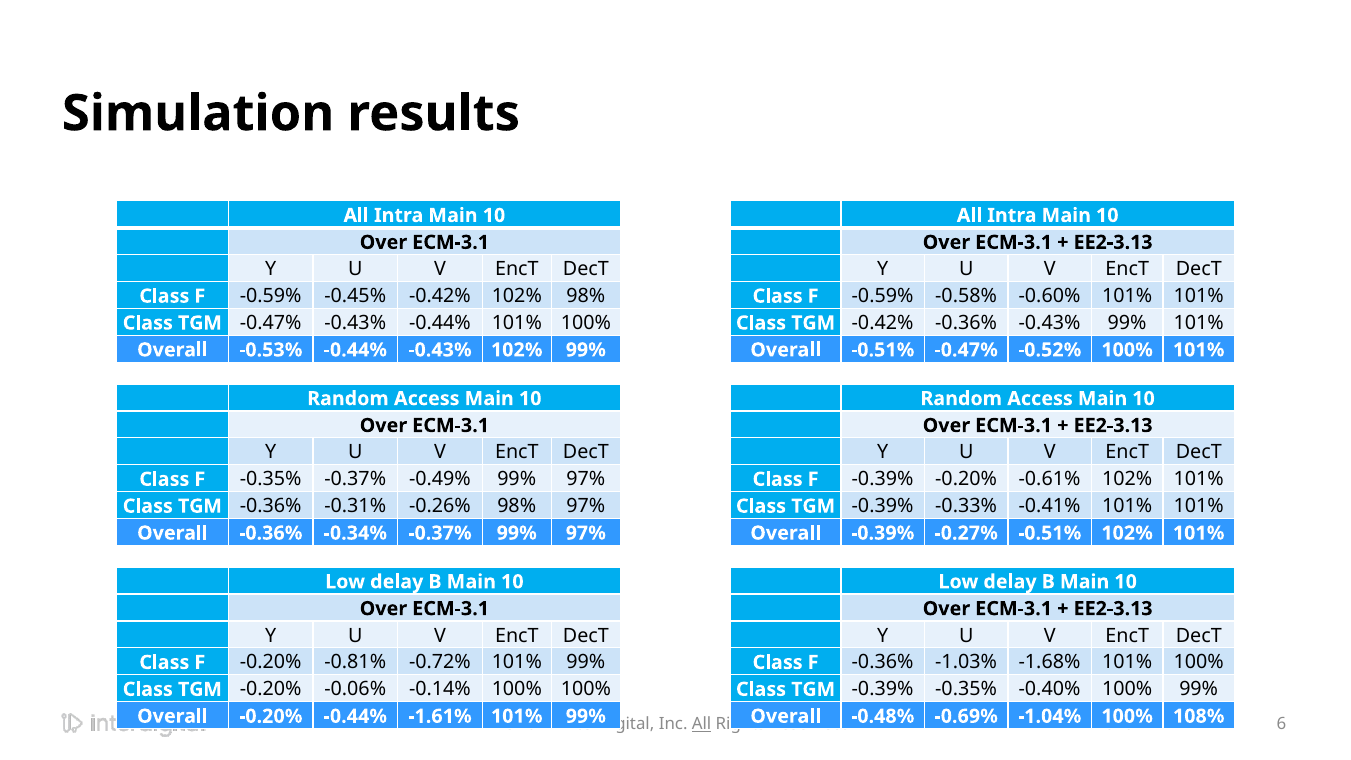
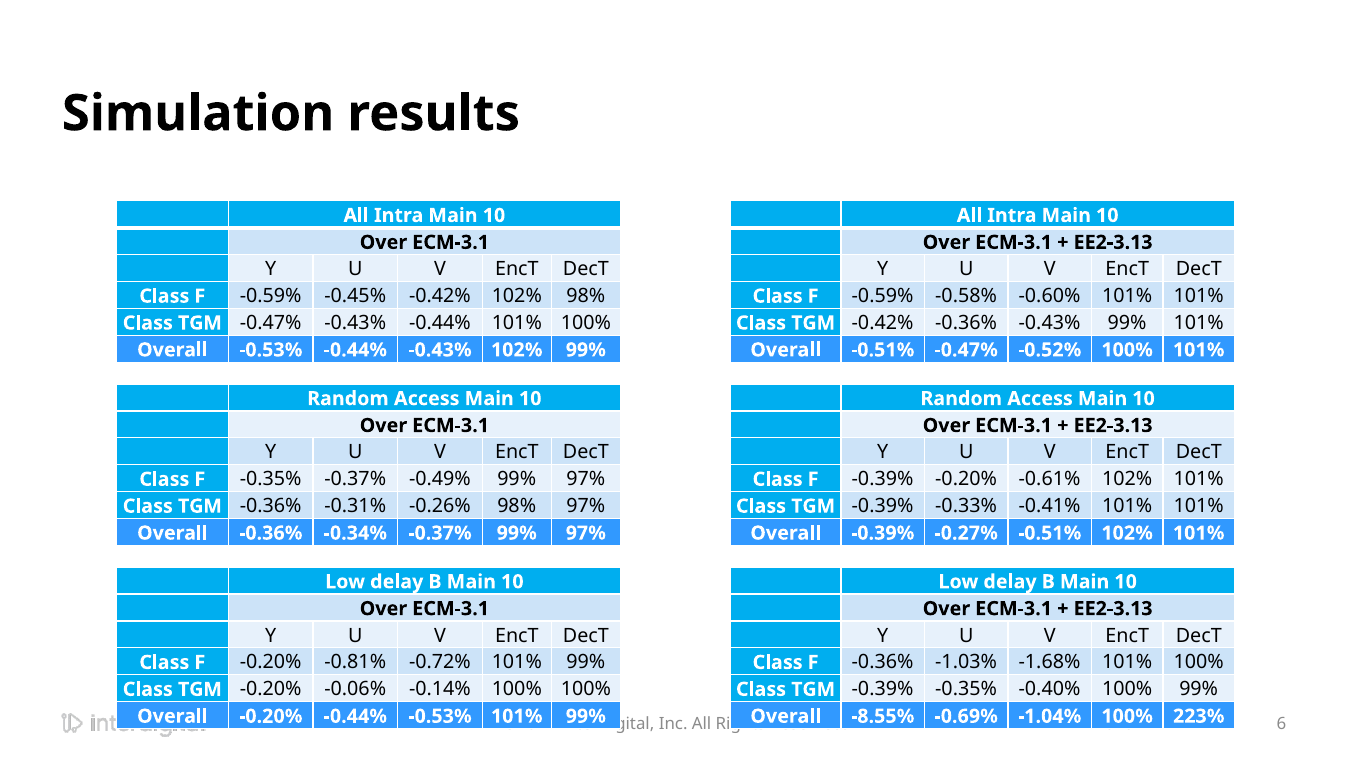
-0.44% -1.61%: -1.61% -> -0.53% (440, 716)
-0.48%: -0.48% -> -8.55% (883, 716)
108%: 108% -> 223% (1199, 716)
All underline: present -> none (702, 724)
